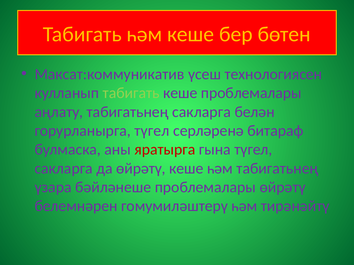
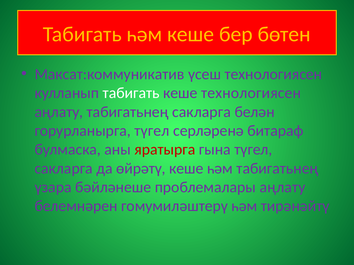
табигать colour: light green -> white (131, 93)
кеше проблемалары: проблемалары -> технологиясен (251, 93)
проблемалары өйрәтү: өйрәтү -> аңлату (283, 188)
